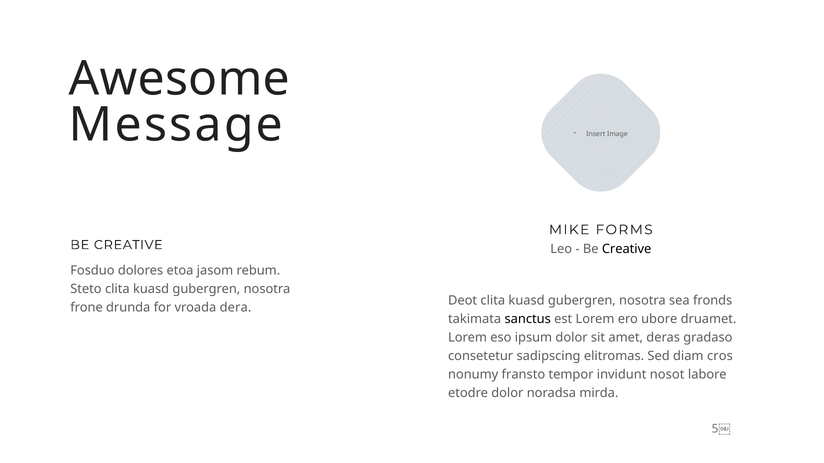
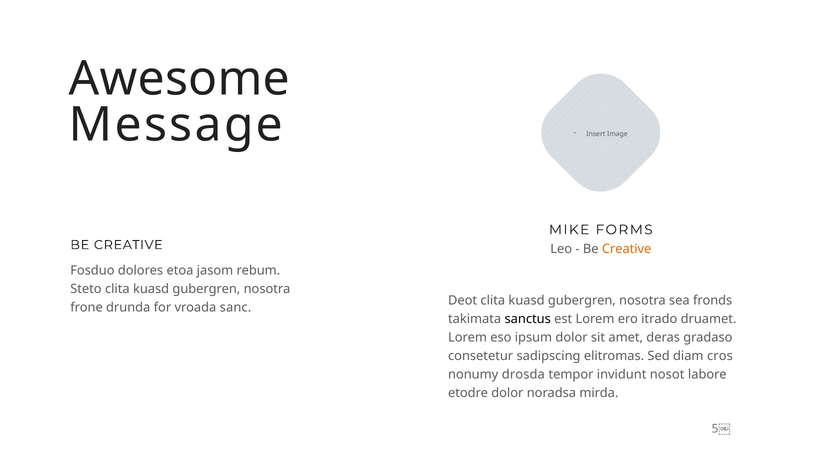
Creative colour: black -> orange (627, 249)
dera: dera -> sanc (235, 308)
ubore: ubore -> itrado (659, 319)
fransto: fransto -> drosda (523, 375)
